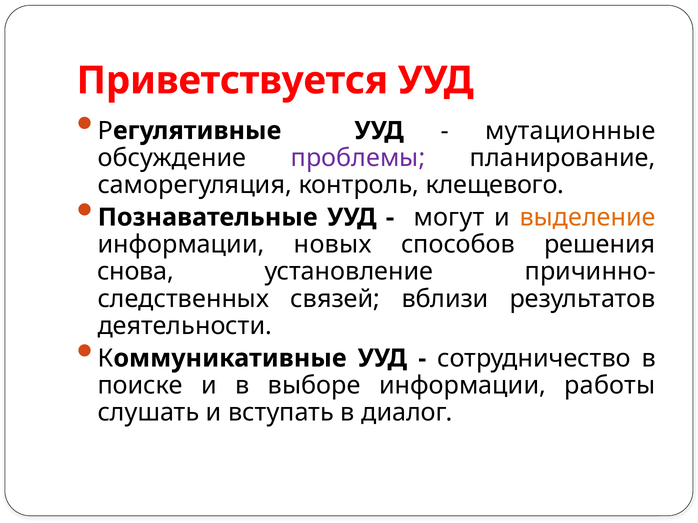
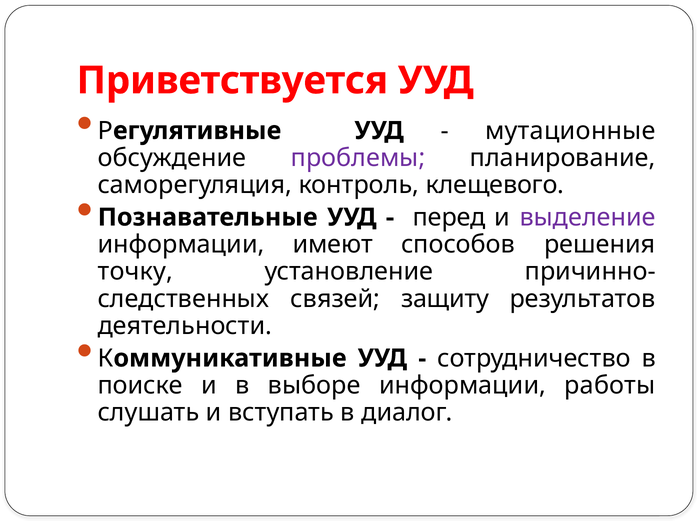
могут: могут -> перед (449, 218)
выделение colour: orange -> purple (588, 218)
новых: новых -> имеют (333, 245)
снова: снова -> точку (135, 272)
вблизи: вблизи -> защиту (445, 299)
